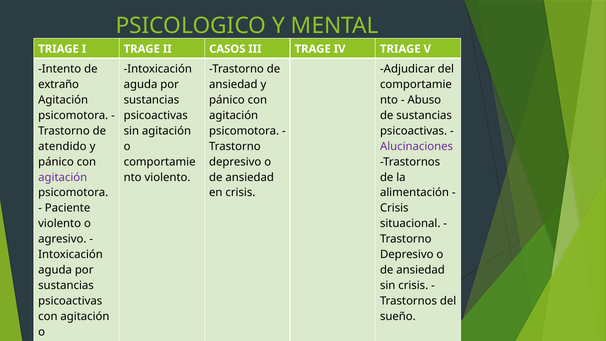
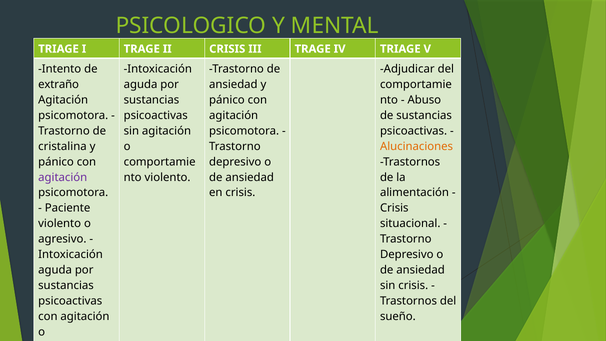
II CASOS: CASOS -> CRISIS (227, 49)
atendido: atendido -> cristalina (62, 146)
Alucinaciones colour: purple -> orange (417, 146)
